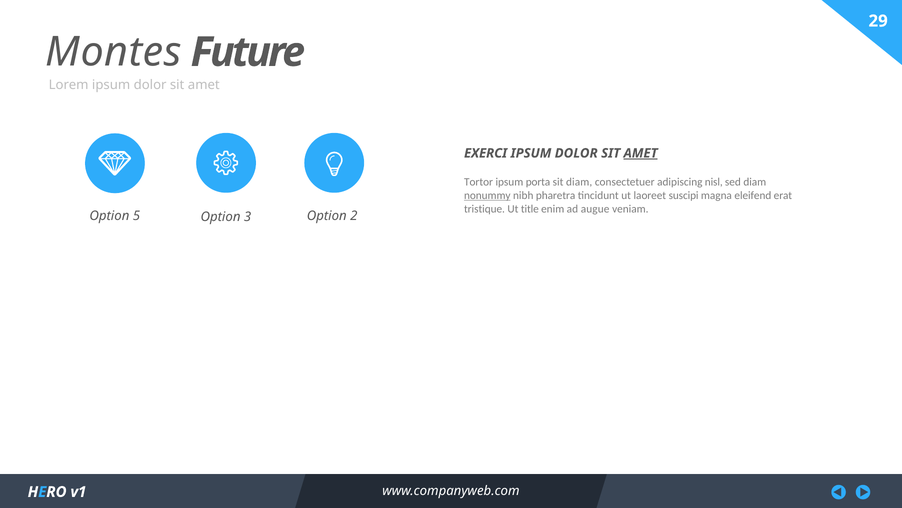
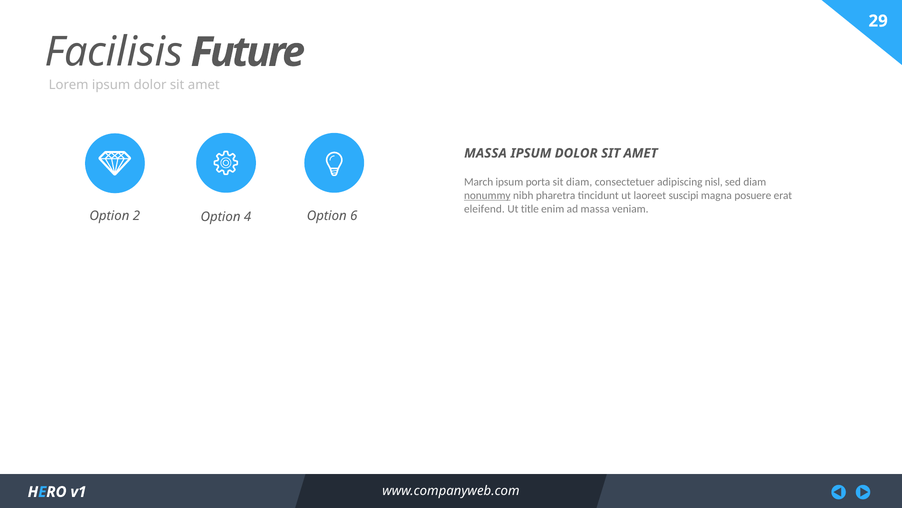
Montes: Montes -> Facilisis (114, 52)
EXERCI: EXERCI -> MASSA (485, 153)
AMET underline: present -> none (641, 153)
Tortor: Tortor -> March (479, 182)
eleifend: eleifend -> posuere (753, 195)
tristique: tristique -> eleifend (484, 209)
ad augue: augue -> massa (595, 209)
5: 5 -> 2 (136, 216)
3: 3 -> 4 (248, 217)
2: 2 -> 6 (354, 216)
